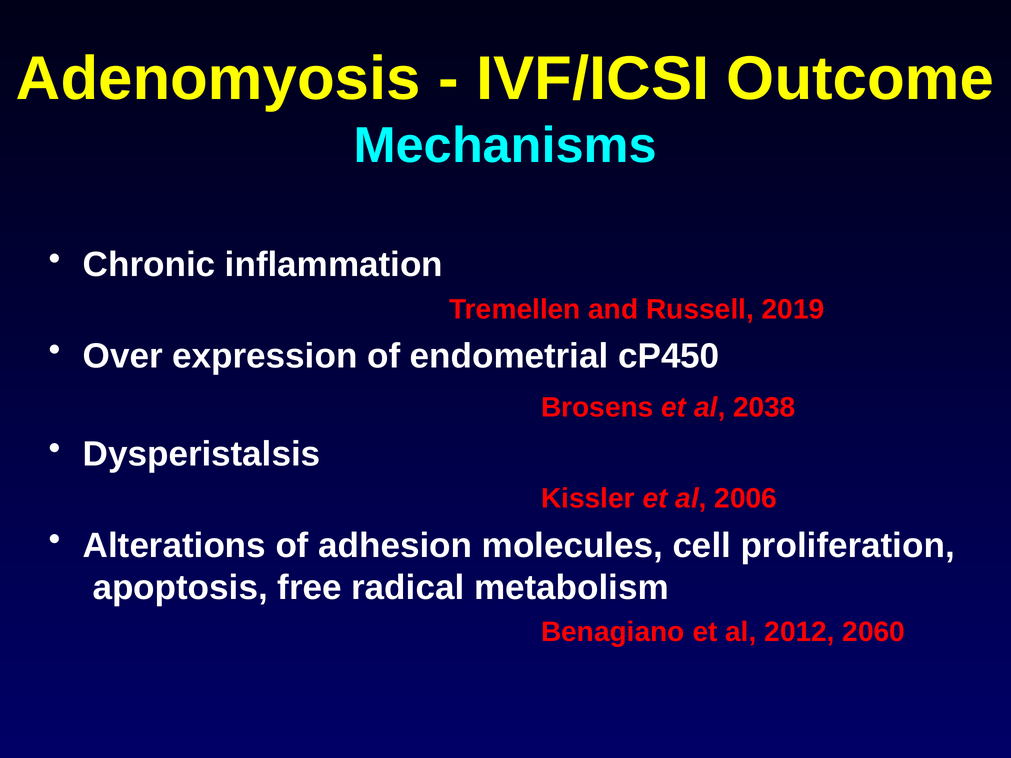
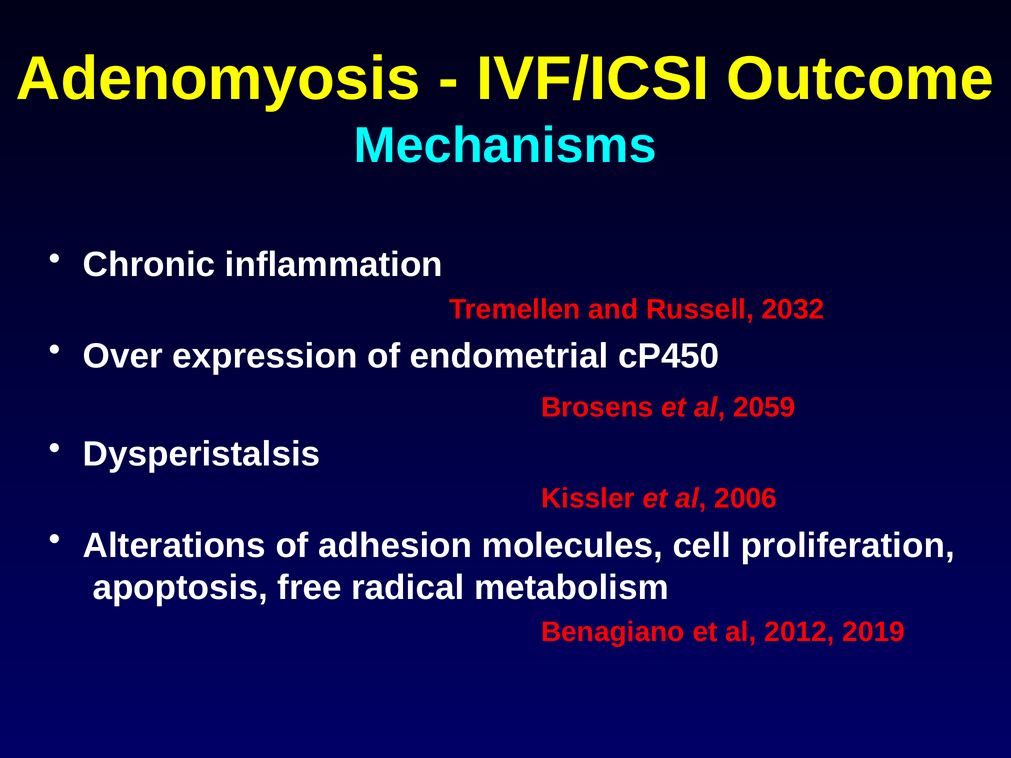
2019: 2019 -> 2032 (793, 309)
2038: 2038 -> 2059 (764, 408)
2060: 2060 -> 2019 (874, 632)
